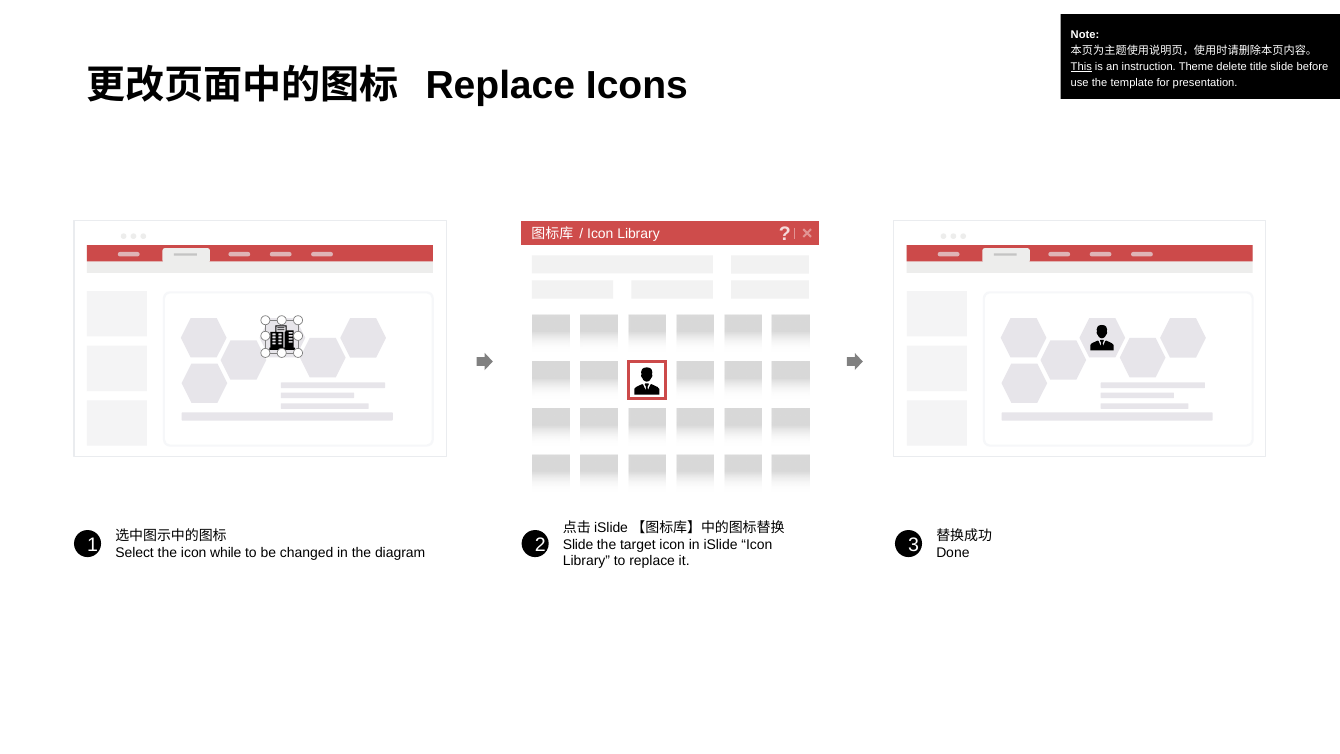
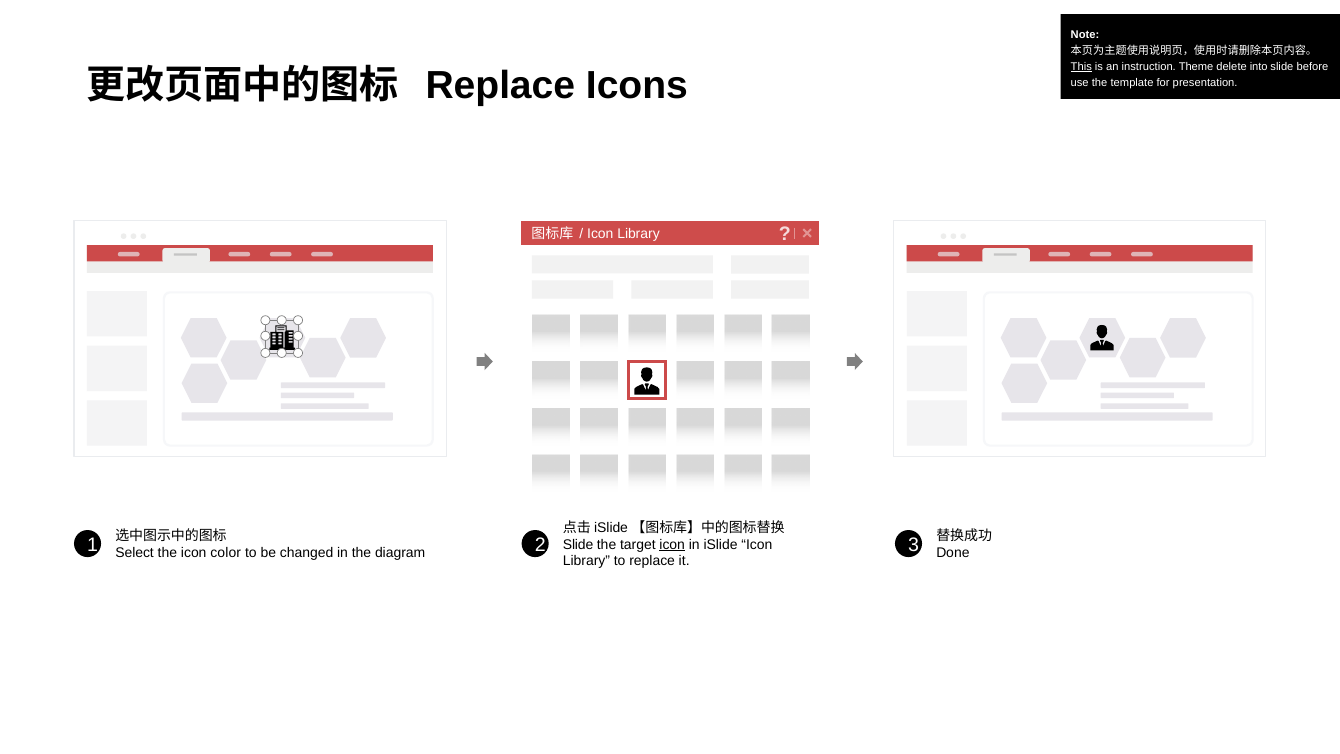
title: title -> into (1259, 67)
icon underline: none -> present (672, 544)
while: while -> color (226, 553)
